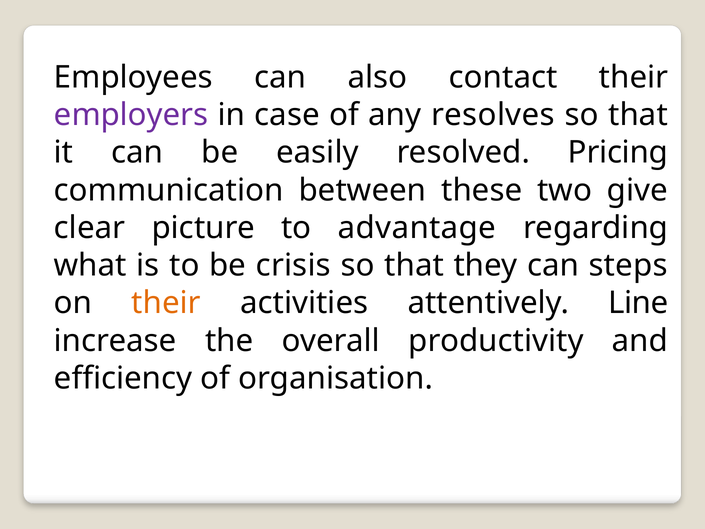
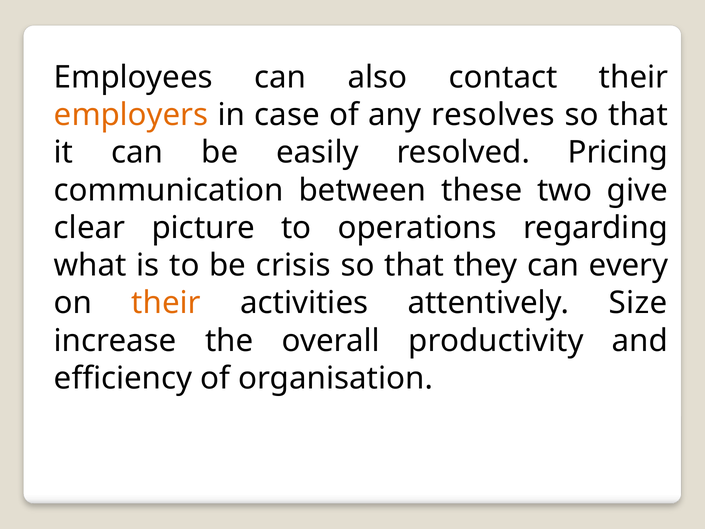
employers colour: purple -> orange (131, 115)
advantage: advantage -> operations (417, 228)
steps: steps -> every (628, 265)
Line: Line -> Size (638, 303)
